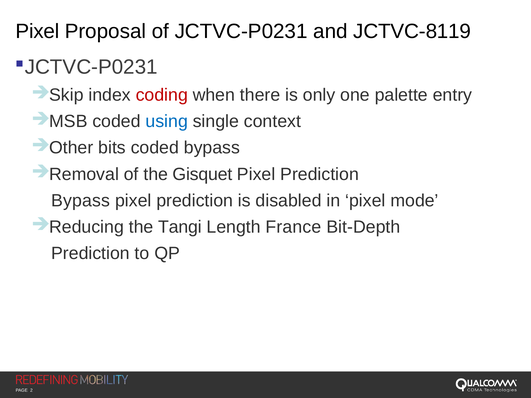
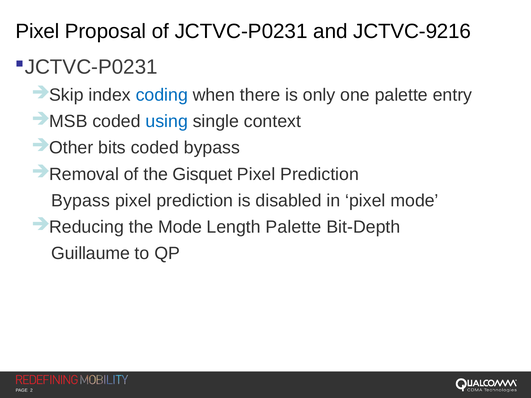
JCTVC-8119: JCTVC-8119 -> JCTVC-9216 (412, 31)
coding colour: red -> blue (162, 95)
the Tangi: Tangi -> Mode (180, 227)
Length France: France -> Palette (294, 227)
Prediction: Prediction -> Guillaume (91, 253)
